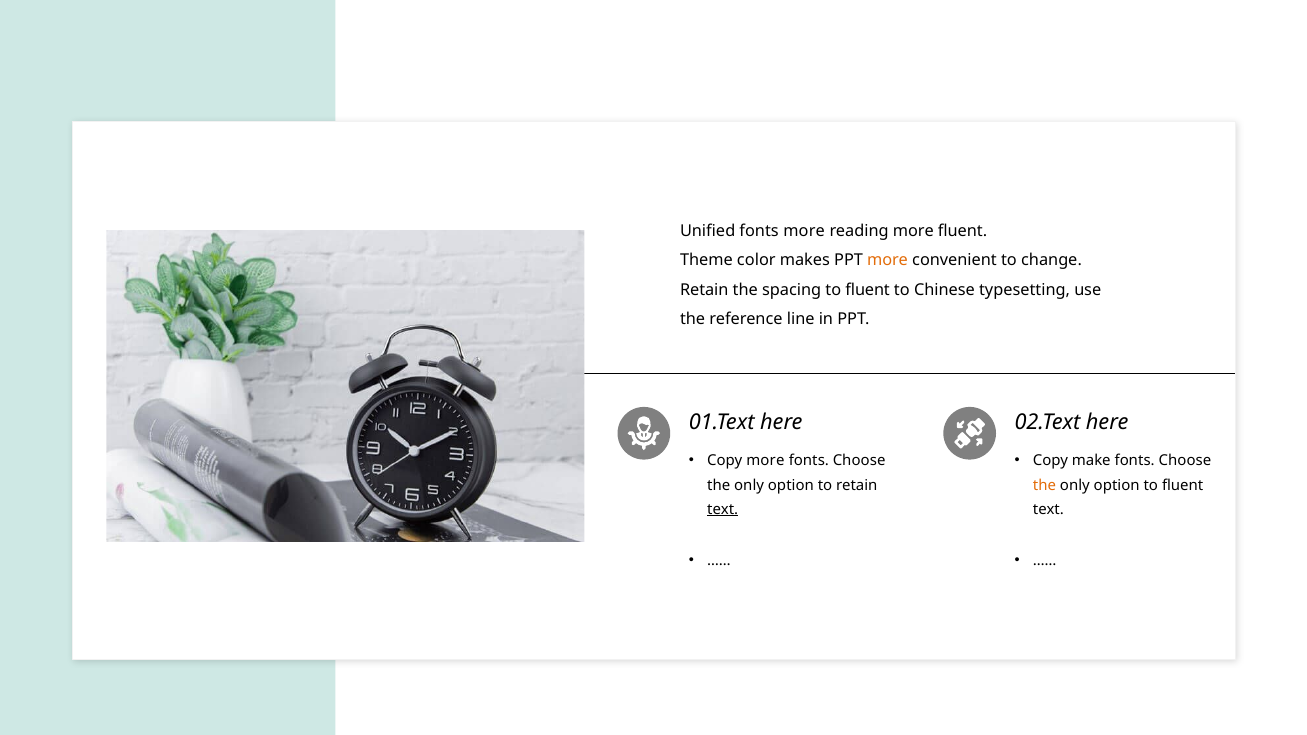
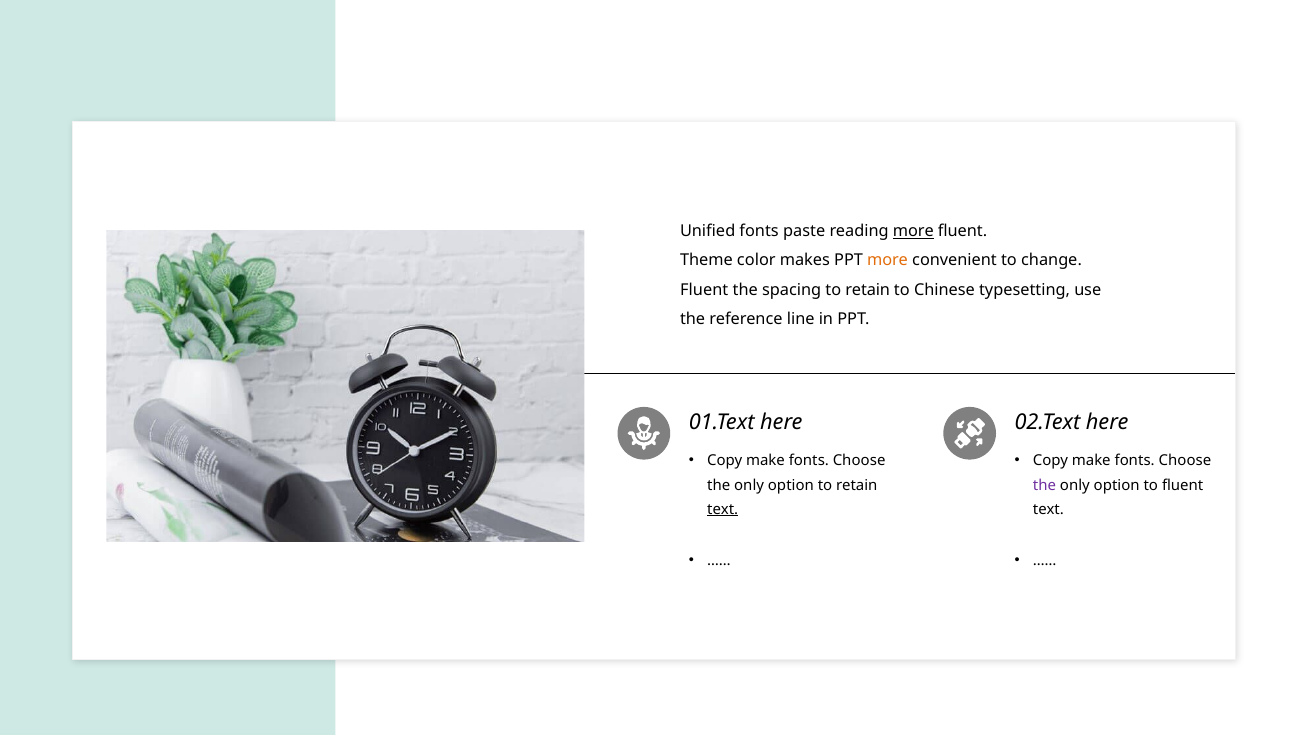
fonts more: more -> paste (804, 231)
more underline: none -> present (913, 231)
Retain: Retain -> Fluent (704, 290)
spacing to fluent: fluent -> retain (868, 290)
more: more -> make (766, 461)
the colour: orange -> purple (1045, 485)
